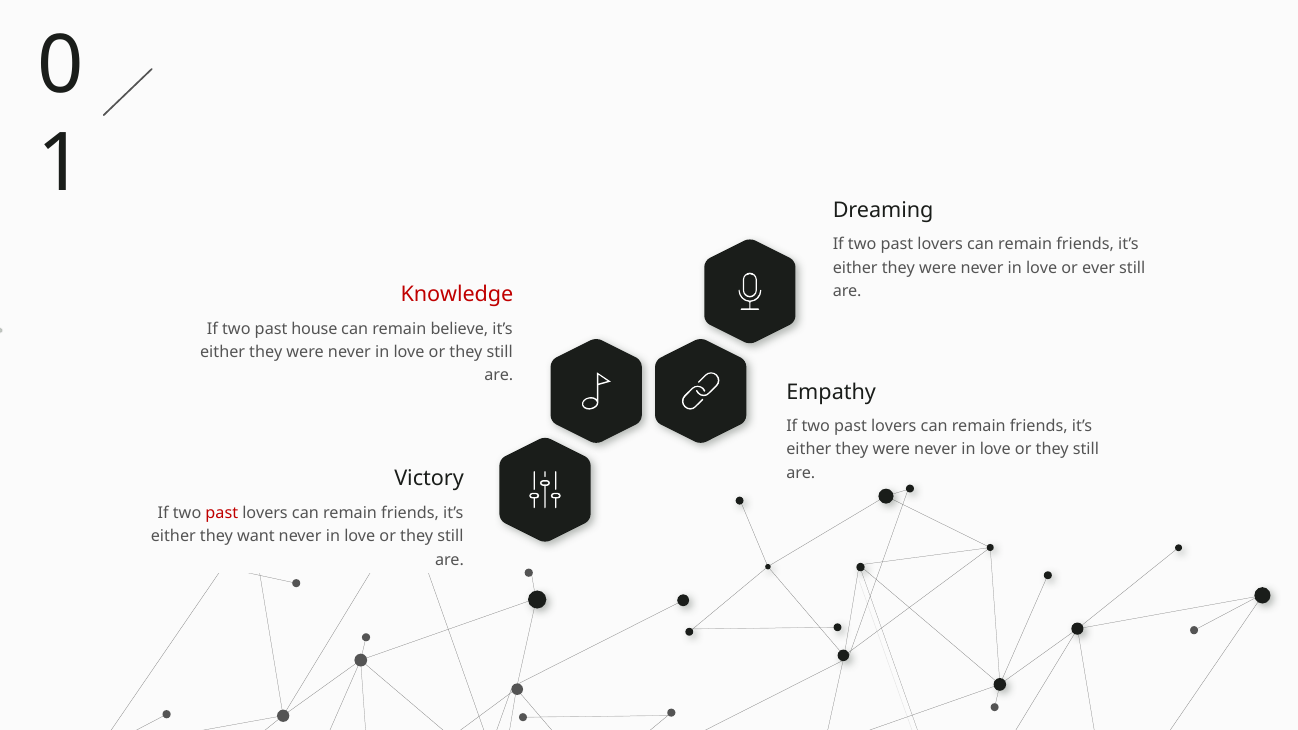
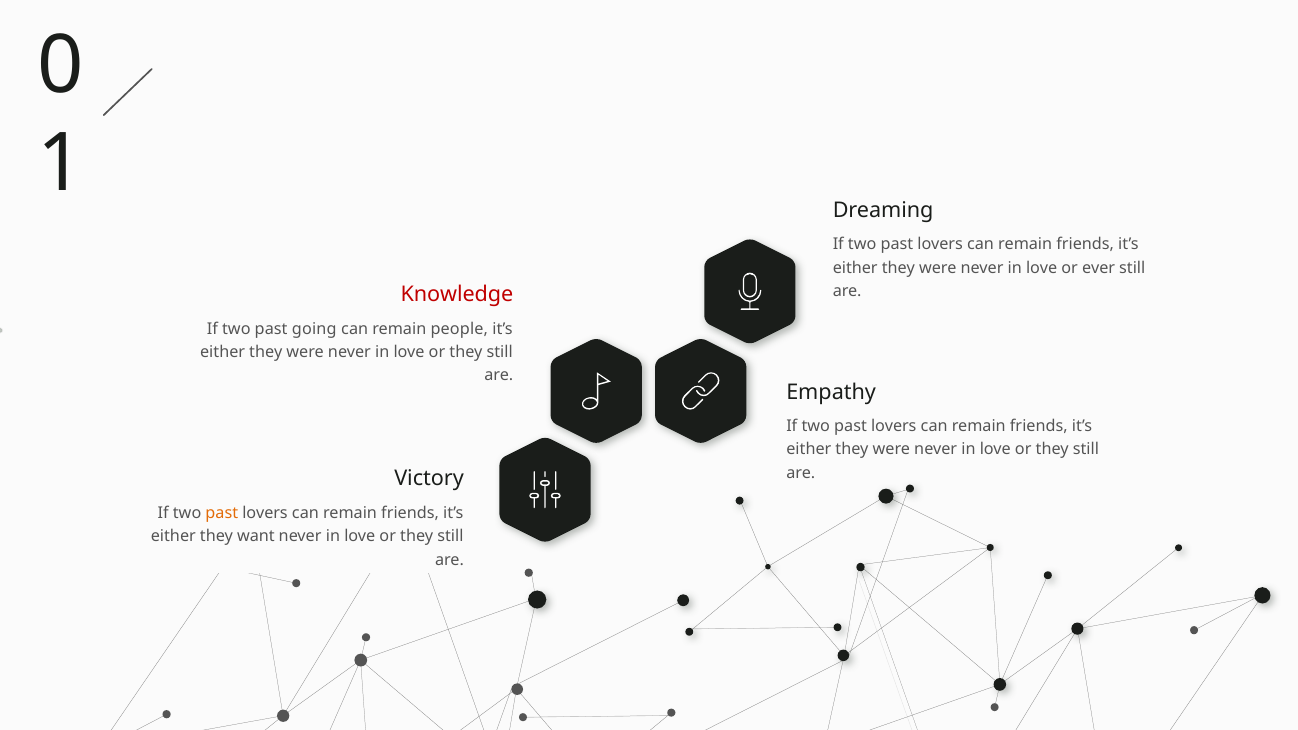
house: house -> going (314, 329)
believe: believe -> people (459, 329)
past colour: red -> orange (222, 513)
